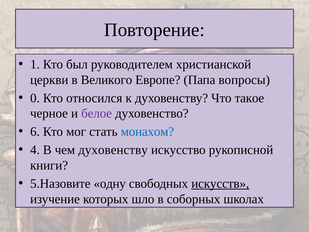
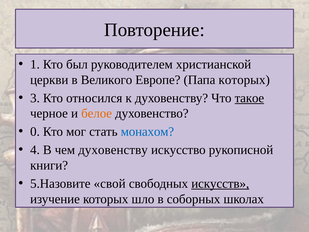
Папа вопросы: вопросы -> которых (244, 80)
0: 0 -> 3 (35, 98)
такое underline: none -> present (249, 98)
белое colour: purple -> orange (97, 113)
6: 6 -> 0 (35, 132)
одну: одну -> свой (110, 183)
